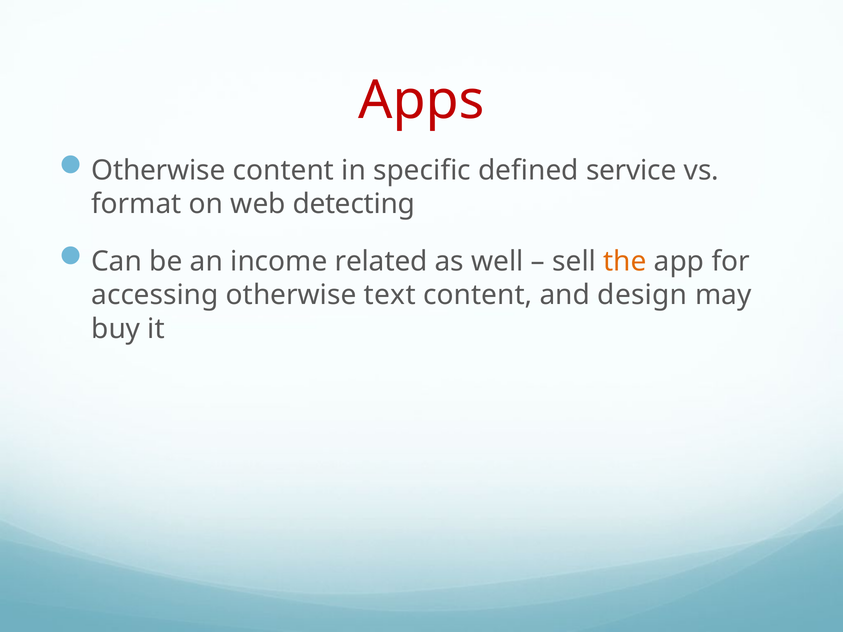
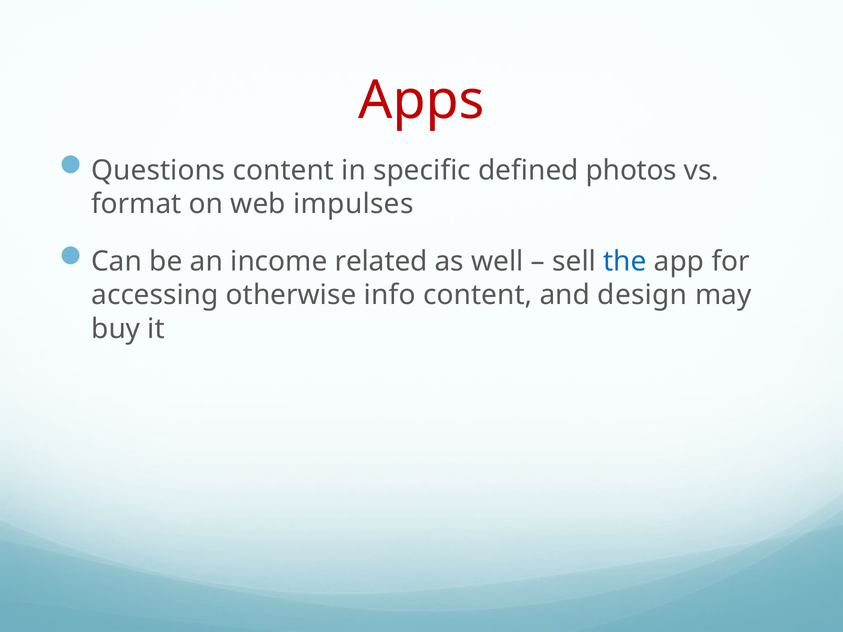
Otherwise: Otherwise -> Questions (158, 171)
service: service -> photos (631, 171)
detecting: detecting -> impulses (353, 204)
the colour: orange -> blue (625, 261)
text: text -> info (390, 295)
